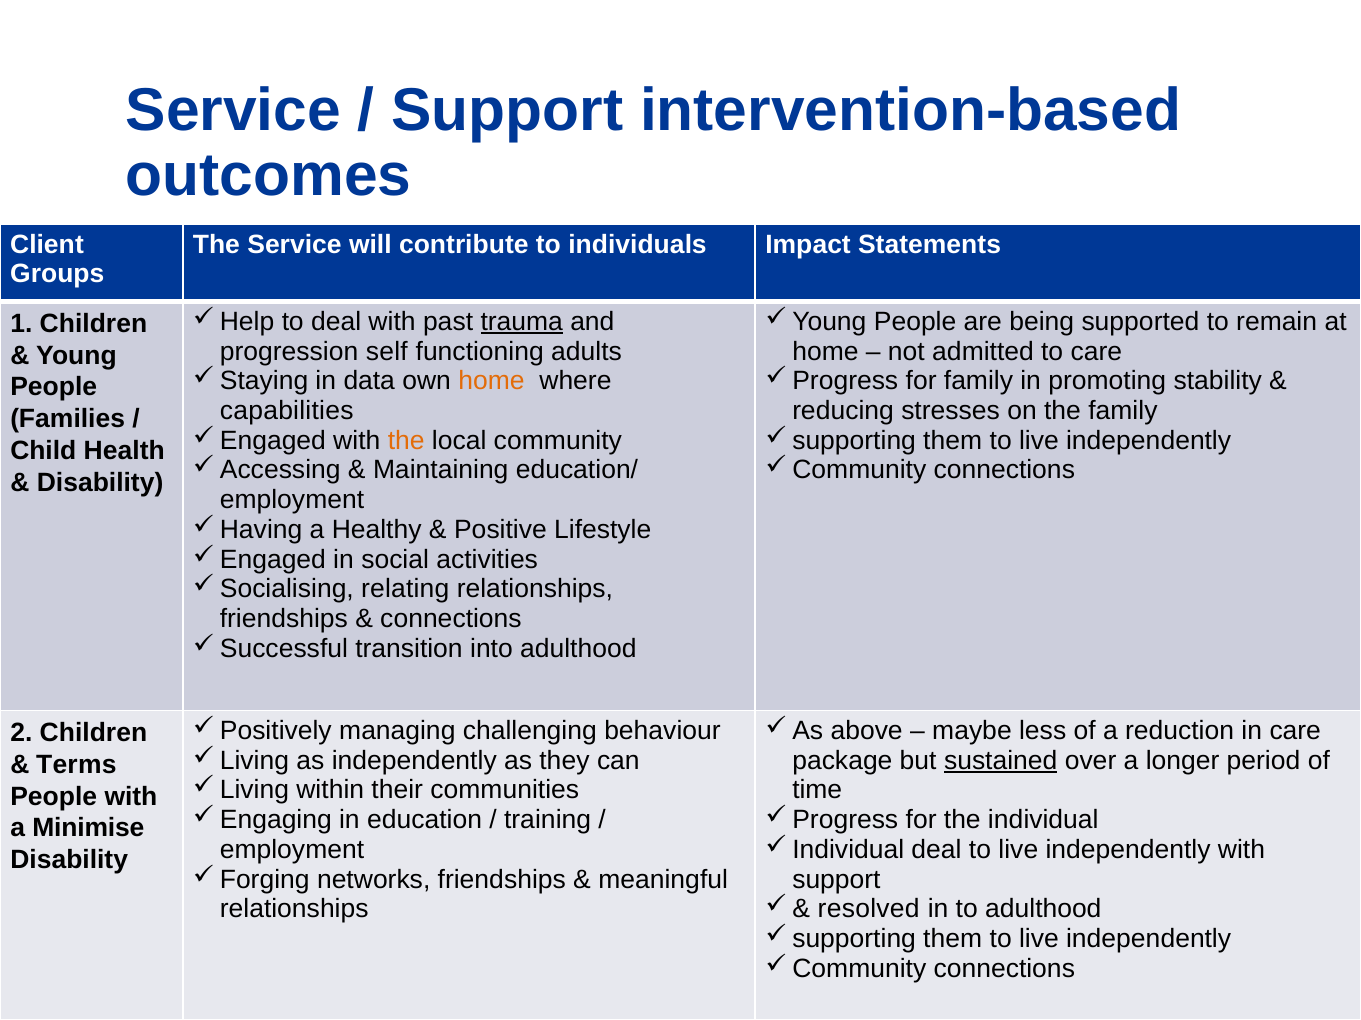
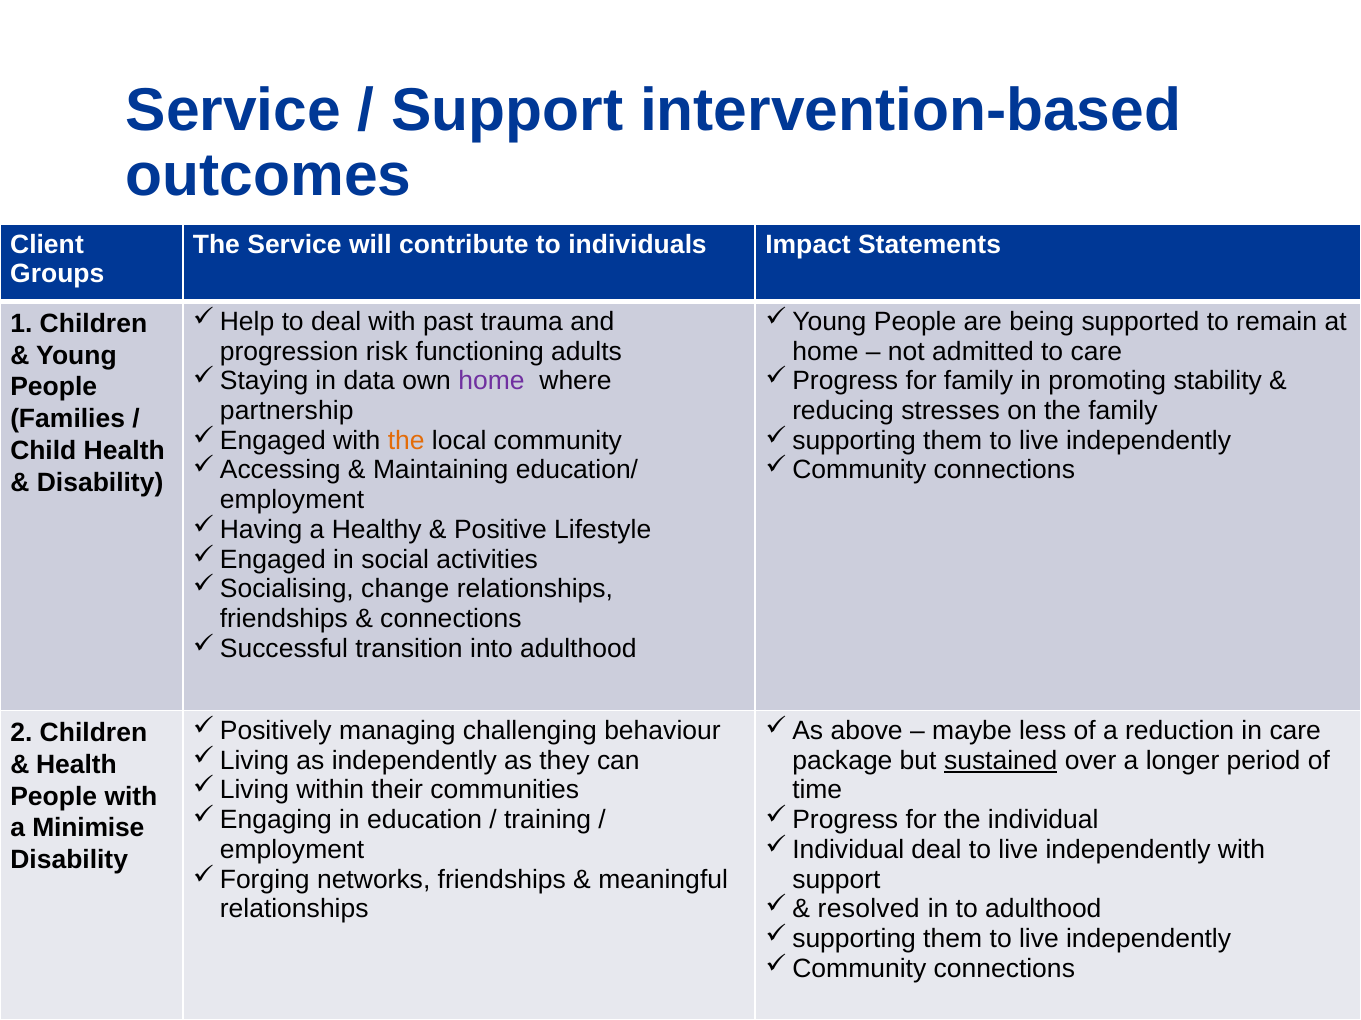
trauma underline: present -> none (522, 322)
self: self -> risk (387, 352)
home colour: orange -> purple (492, 381)
capabilities: capabilities -> partnership (287, 411)
relating: relating -> change (405, 589)
Terms: Terms -> Health (76, 765)
